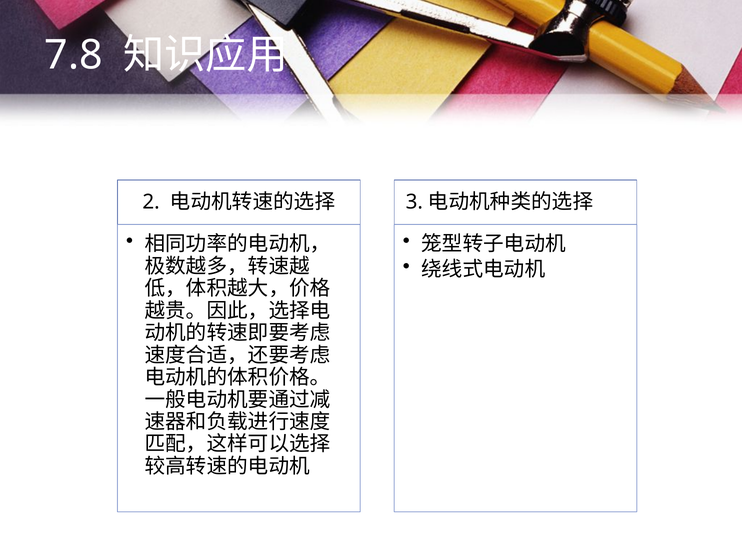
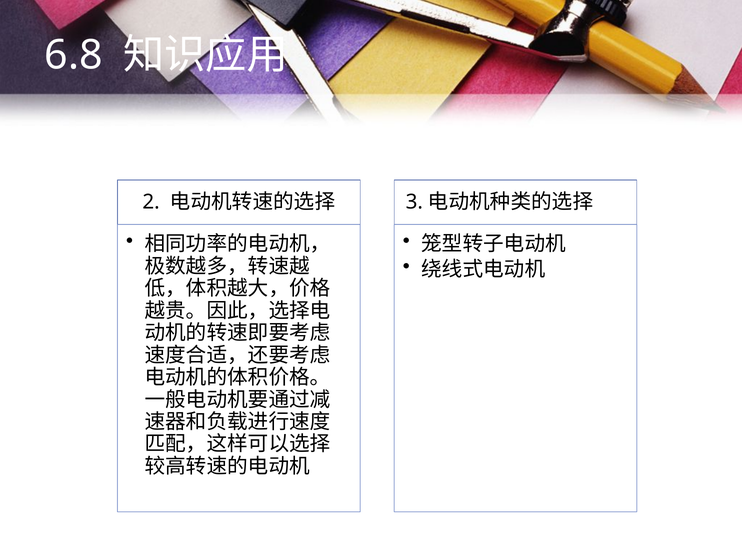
7.8: 7.8 -> 6.8 (74, 55)
